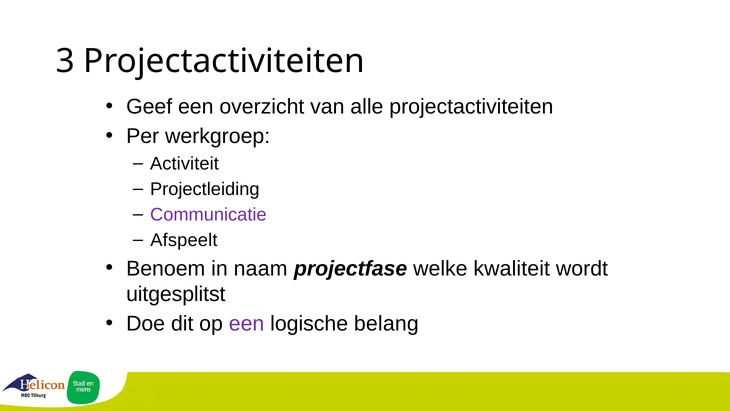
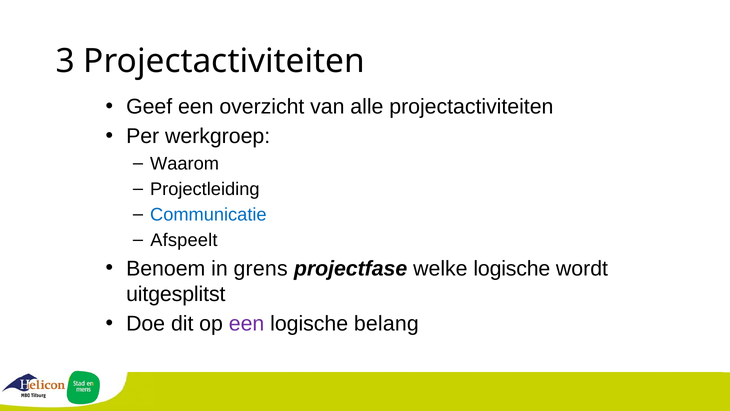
Activiteit: Activiteit -> Waarom (185, 163)
Communicatie colour: purple -> blue (208, 215)
naam: naam -> grens (261, 268)
welke kwaliteit: kwaliteit -> logische (512, 268)
